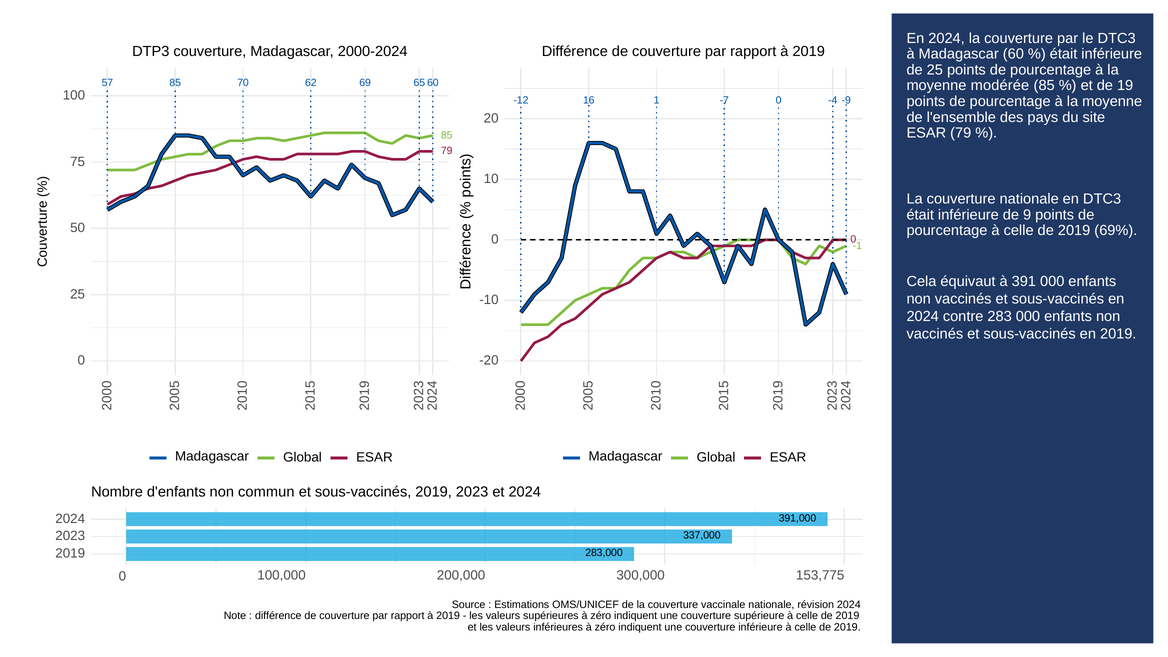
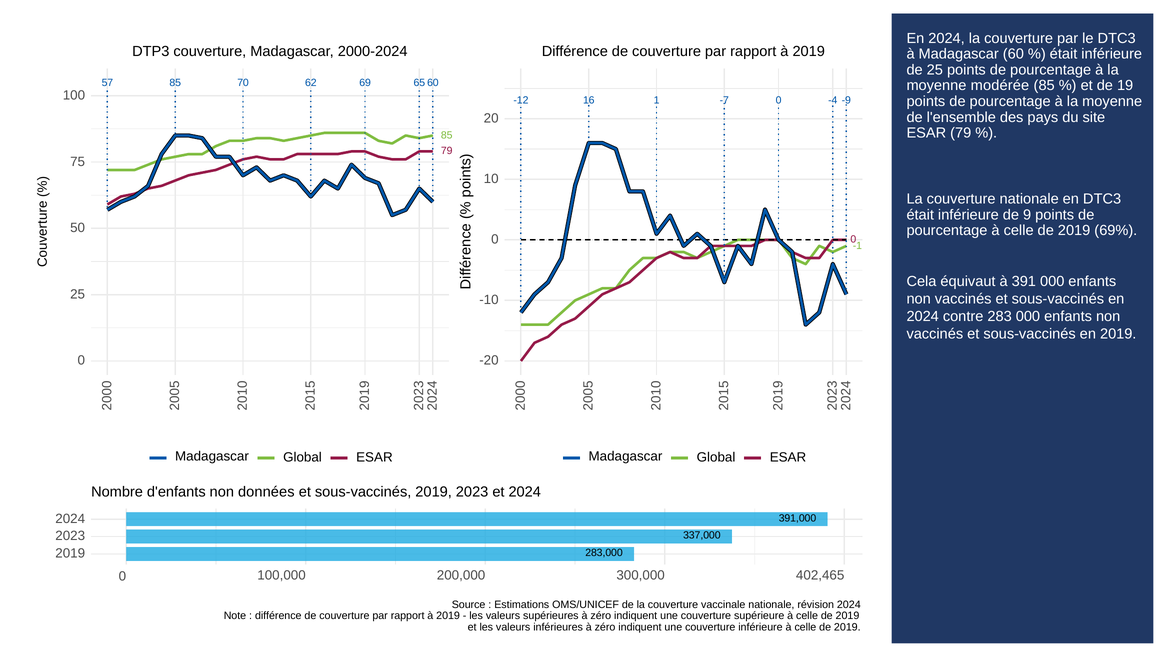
commun: commun -> données (266, 492)
153,775: 153,775 -> 402,465 (820, 575)
